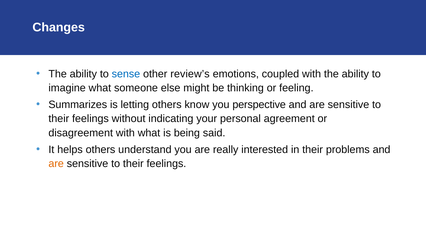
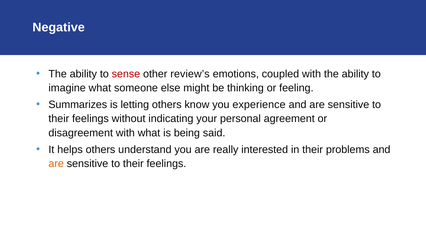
Changes: Changes -> Negative (59, 27)
sense colour: blue -> red (126, 74)
perspective: perspective -> experience (259, 105)
